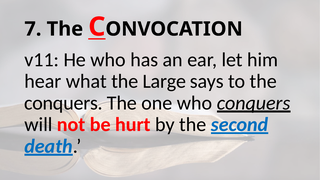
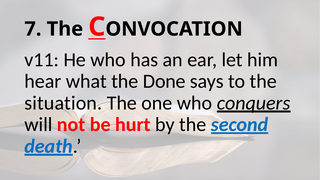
Large: Large -> Done (164, 81)
conquers: conquers -> situation (63, 103)
